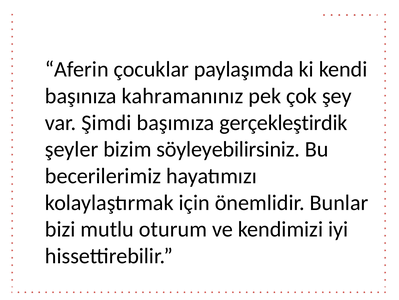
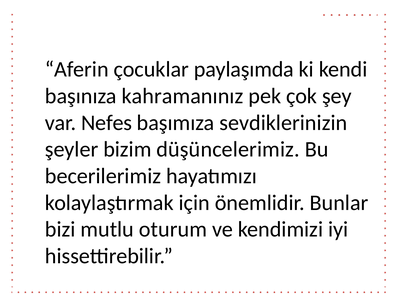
Şimdi: Şimdi -> Nefes (107, 122)
gerçekleştirdik: gerçekleştirdik -> sevdiklerinizin (283, 122)
söyleyebilirsiniz: söyleyebilirsiniz -> düşüncelerimiz (228, 149)
